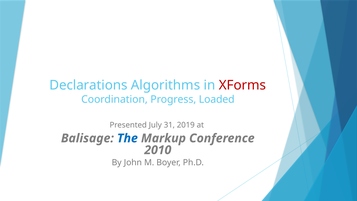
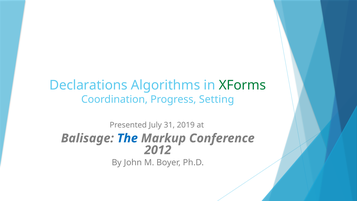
XForms colour: red -> green (242, 85)
Loaded: Loaded -> Setting (217, 99)
2010: 2010 -> 2012 (158, 150)
